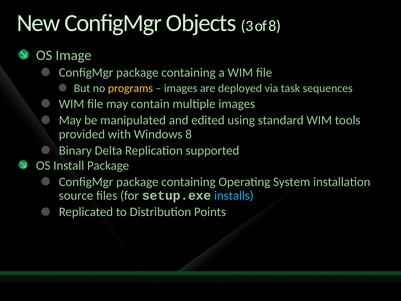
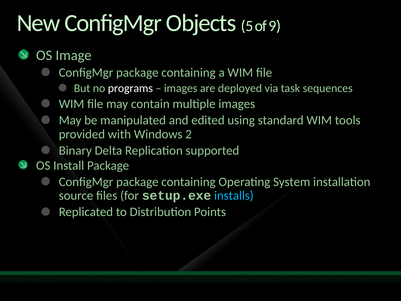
3: 3 -> 5 (247, 26)
of 8: 8 -> 9 (275, 26)
programs colour: yellow -> white (130, 88)
Windows 8: 8 -> 2 (189, 134)
